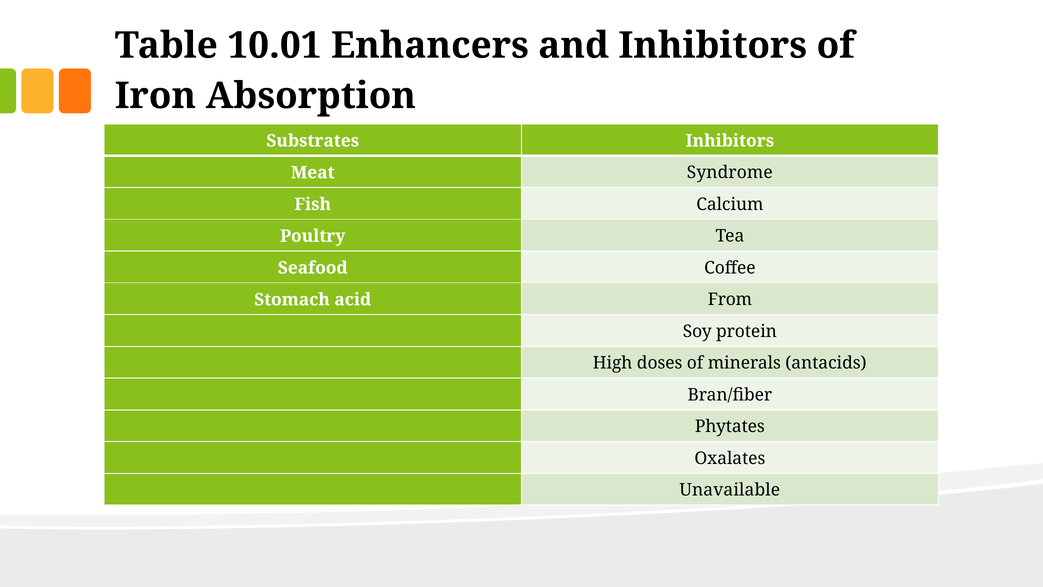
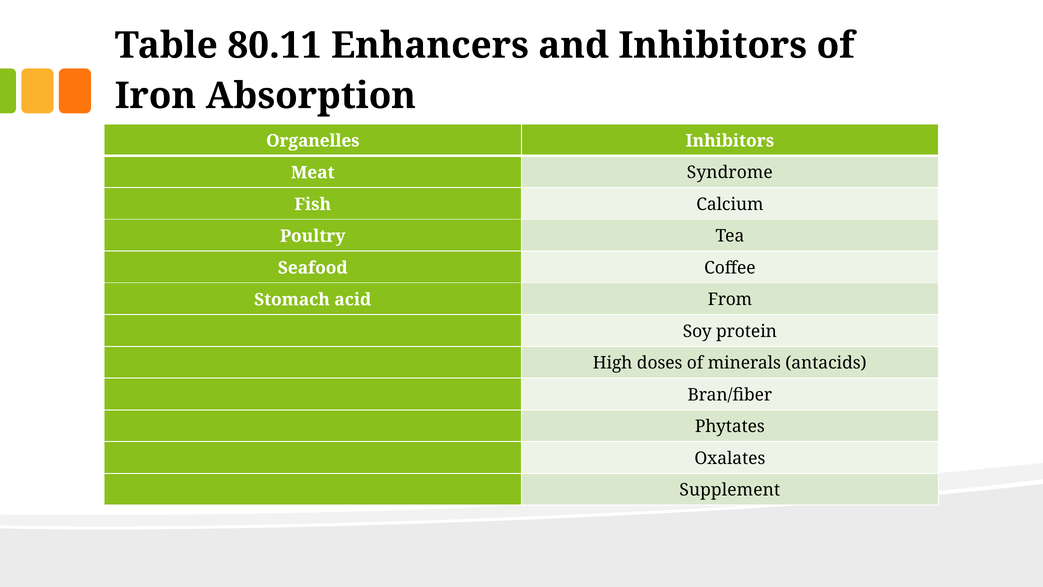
10.01: 10.01 -> 80.11 (274, 46)
Substrates: Substrates -> Organelles (313, 141)
Unavailable: Unavailable -> Supplement (730, 490)
